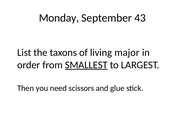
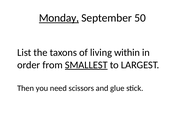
Monday underline: none -> present (59, 18)
43: 43 -> 50 (140, 18)
major: major -> within (127, 52)
